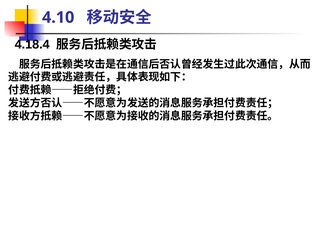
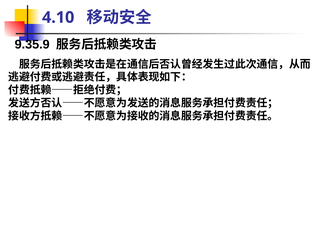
4.18.4: 4.18.4 -> 9.35.9 (32, 44)
